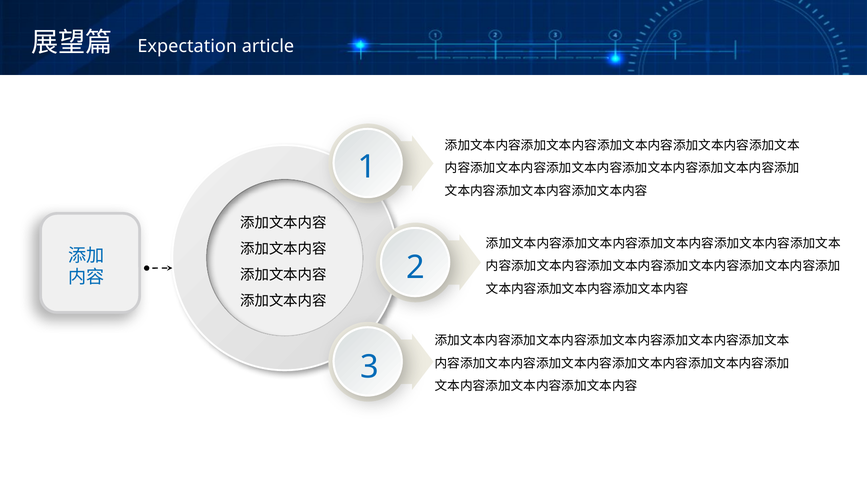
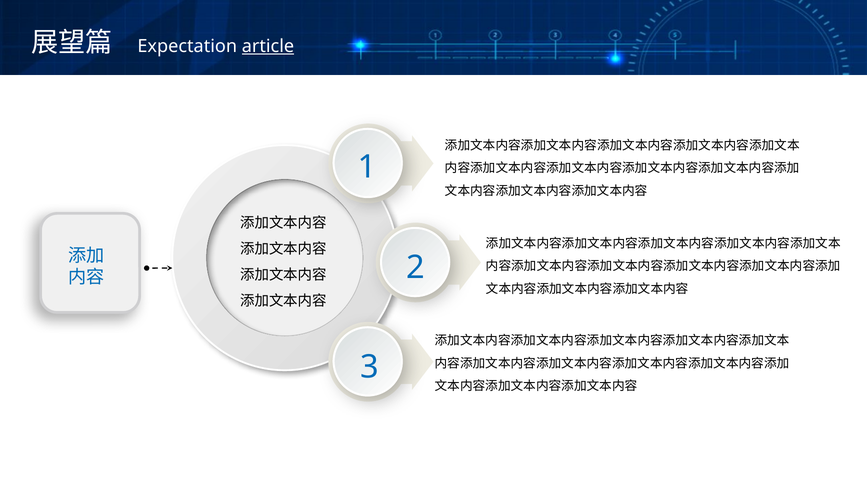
article underline: none -> present (268, 46)
